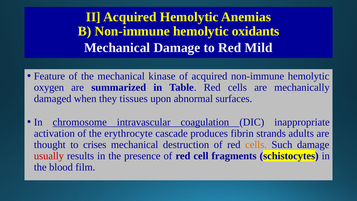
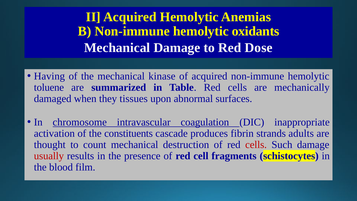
Mild: Mild -> Dose (259, 48)
Feature: Feature -> Having (49, 76)
oxygen: oxygen -> toluene (49, 87)
erythrocyte: erythrocyte -> constituents (129, 133)
crises: crises -> count (95, 144)
cells colour: orange -> red (256, 144)
